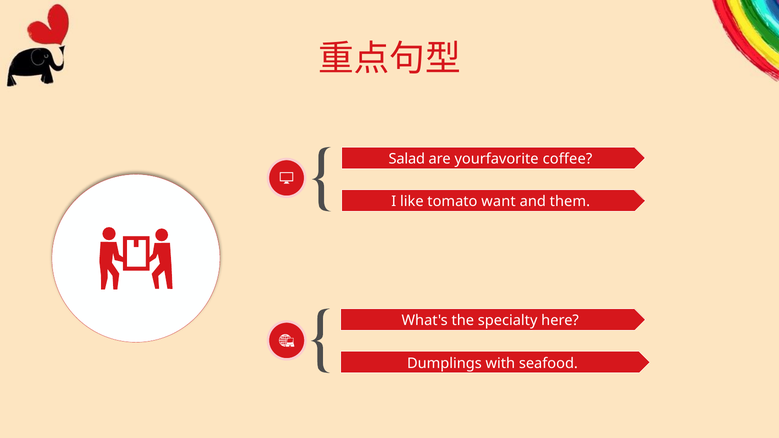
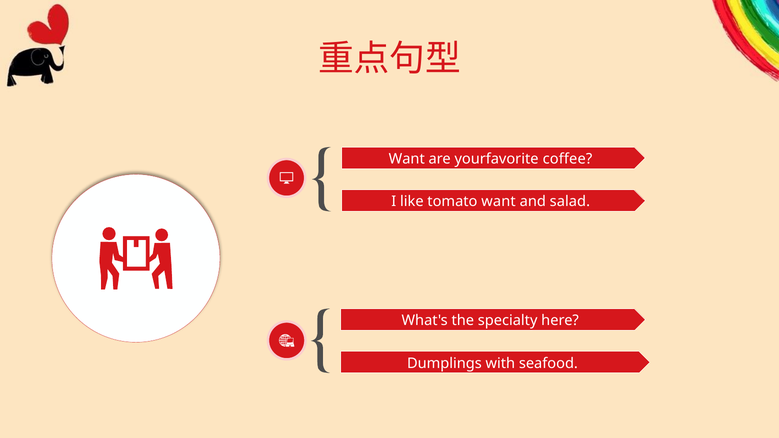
Salad: Salad -> Want (407, 159)
them: them -> salad (570, 202)
